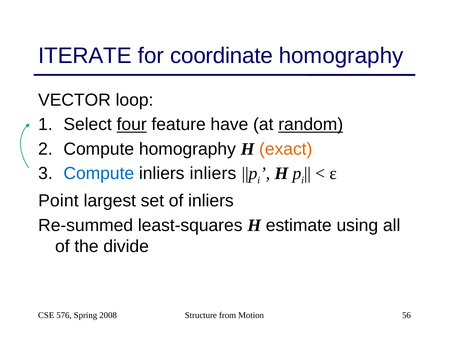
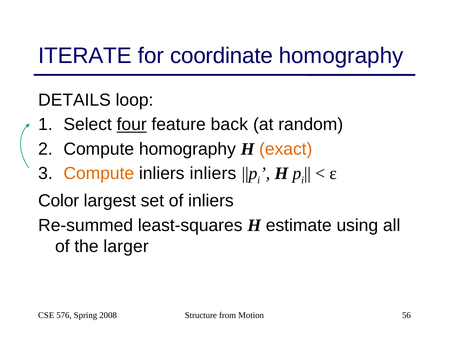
VECTOR: VECTOR -> DETAILS (74, 100)
have: have -> back (229, 124)
random underline: present -> none (311, 124)
Compute colour: blue -> orange (99, 173)
Point: Point -> Color (59, 201)
divide: divide -> larger (126, 246)
